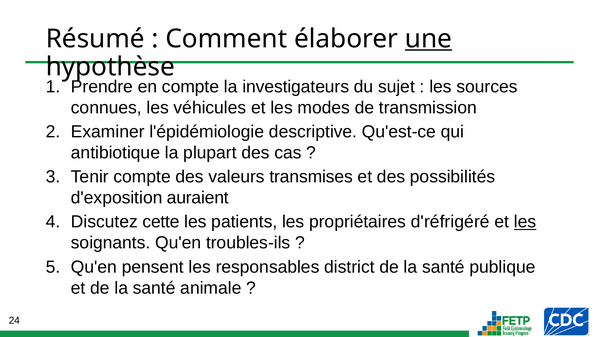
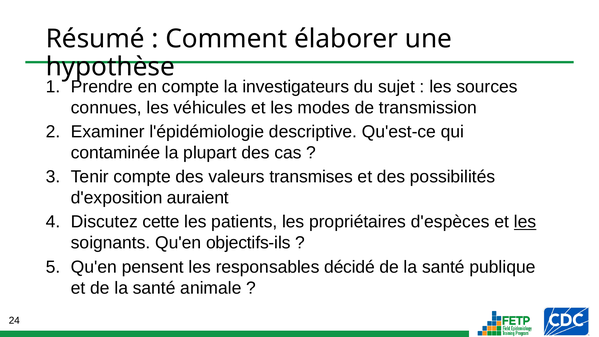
une underline: present -> none (429, 39)
antibiotique: antibiotique -> contaminée (116, 153)
d'réfrigéré: d'réfrigéré -> d'espèces (450, 222)
troubles-ils: troubles-ils -> objectifs-ils (248, 243)
district: district -> décidé (350, 267)
